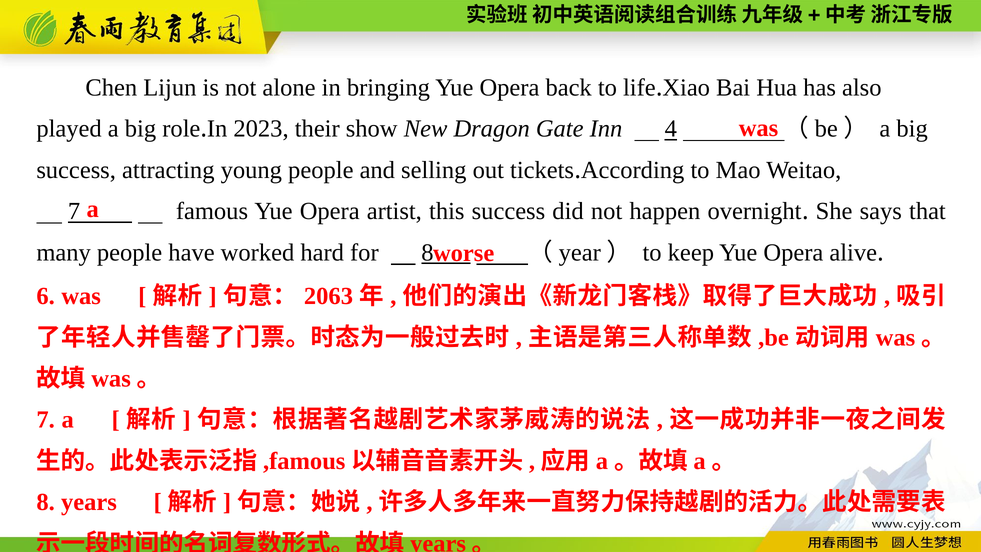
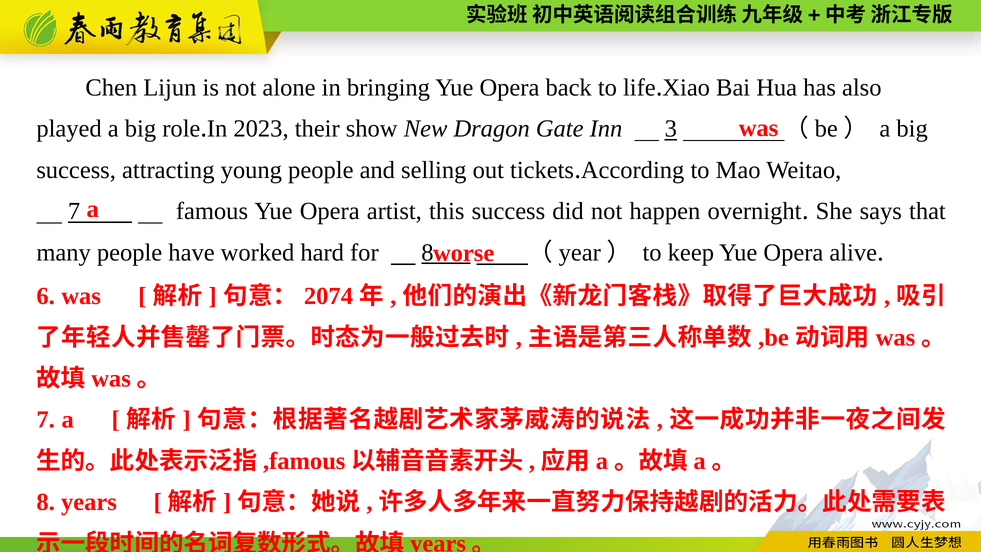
4: 4 -> 3 (671, 129)
2063: 2063 -> 2074 (328, 296)
